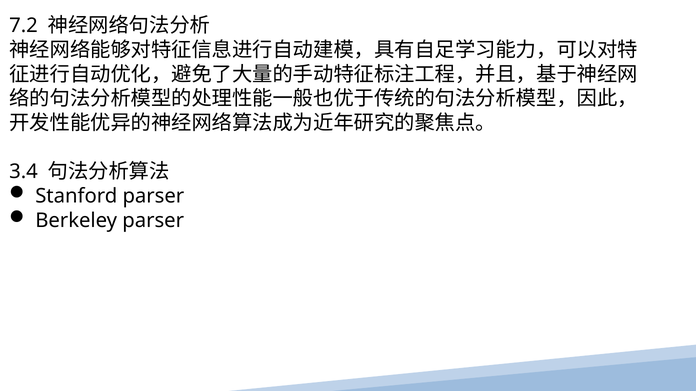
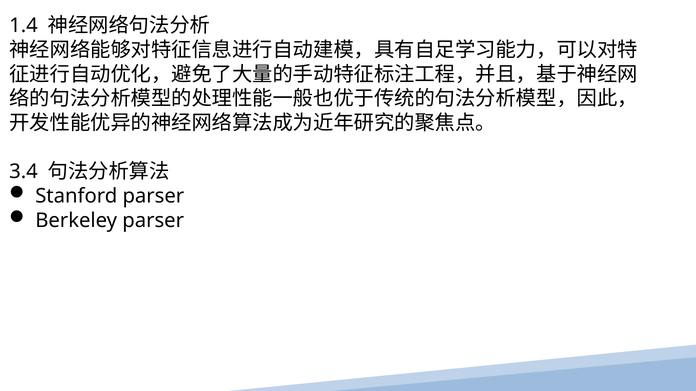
7.2: 7.2 -> 1.4 (24, 26)
